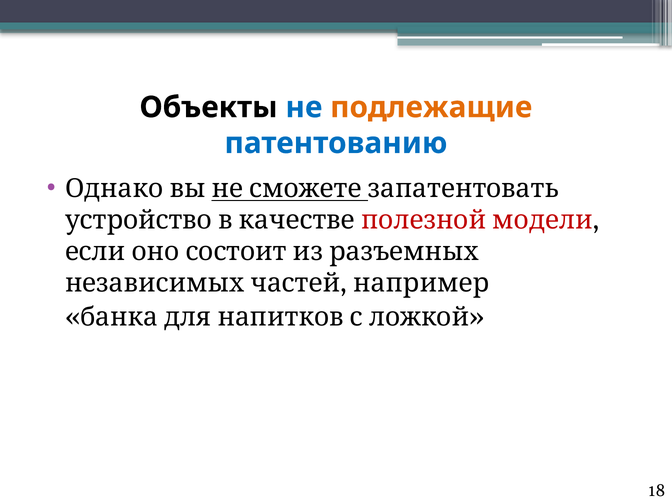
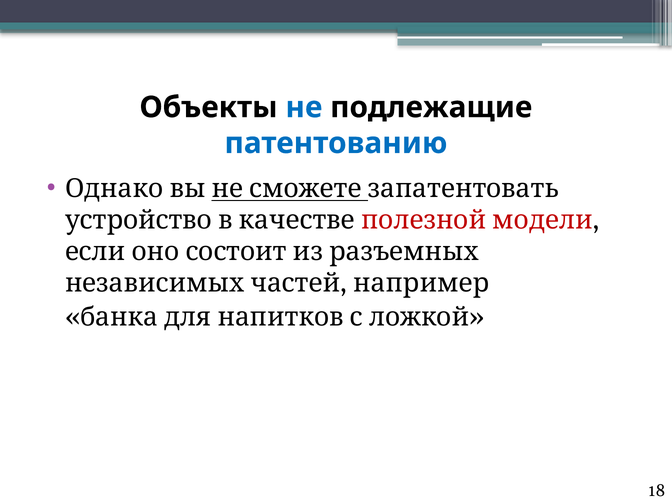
подлежащие colour: orange -> black (431, 107)
